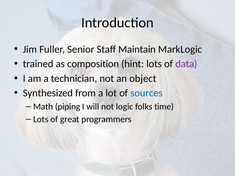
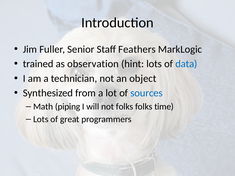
Maintain: Maintain -> Feathers (137, 49)
composition: composition -> observation (93, 64)
data colour: purple -> blue (186, 64)
not logic: logic -> folks (125, 107)
